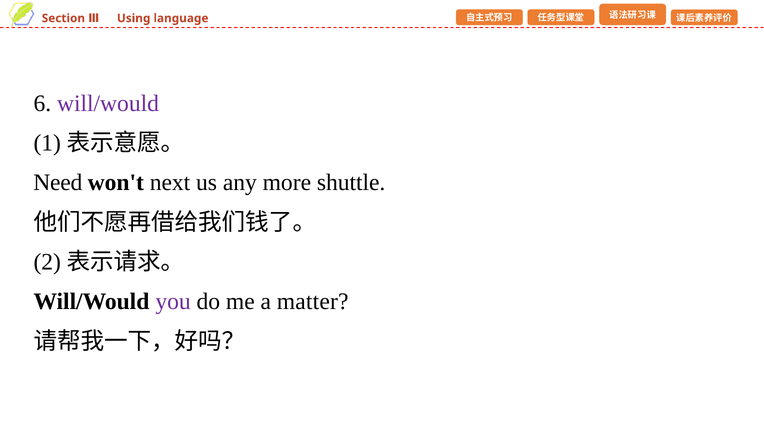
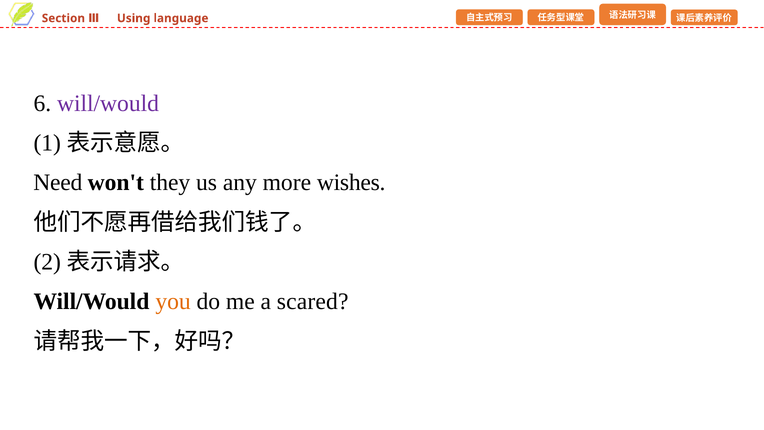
next: next -> they (170, 183)
shuttle: shuttle -> wishes (351, 183)
you colour: purple -> orange (173, 301)
matter: matter -> scared (313, 301)
